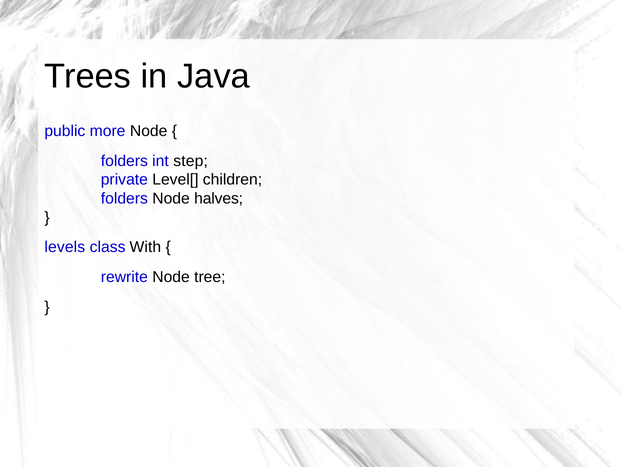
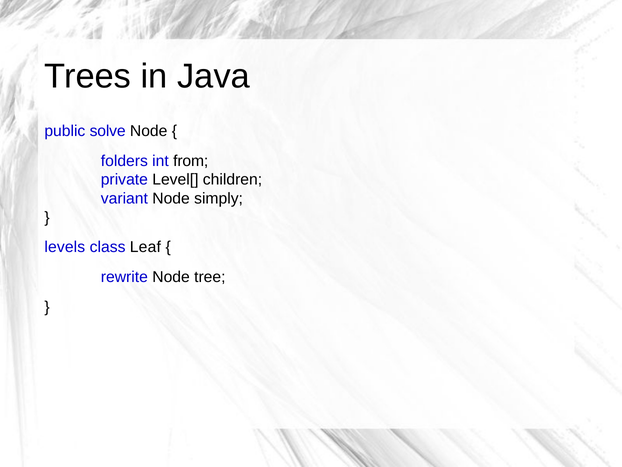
more: more -> solve (108, 131)
step: step -> from (191, 161)
folders: folders -> variant (124, 198)
halves: halves -> simply (219, 198)
With: With -> Leaf (145, 247)
